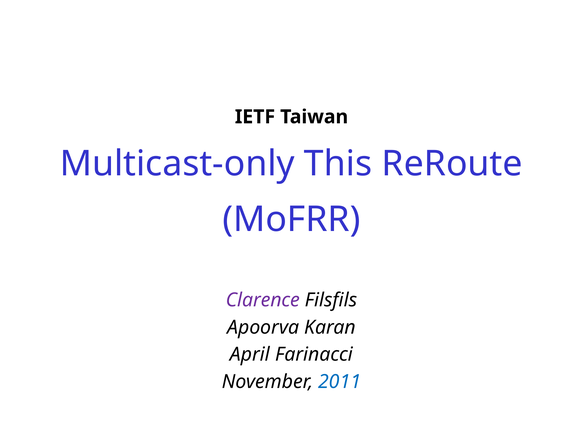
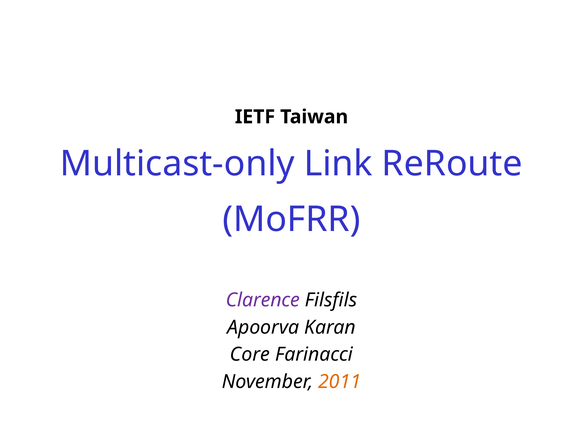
This: This -> Link (338, 164)
April: April -> Core (250, 355)
2011 colour: blue -> orange (340, 382)
